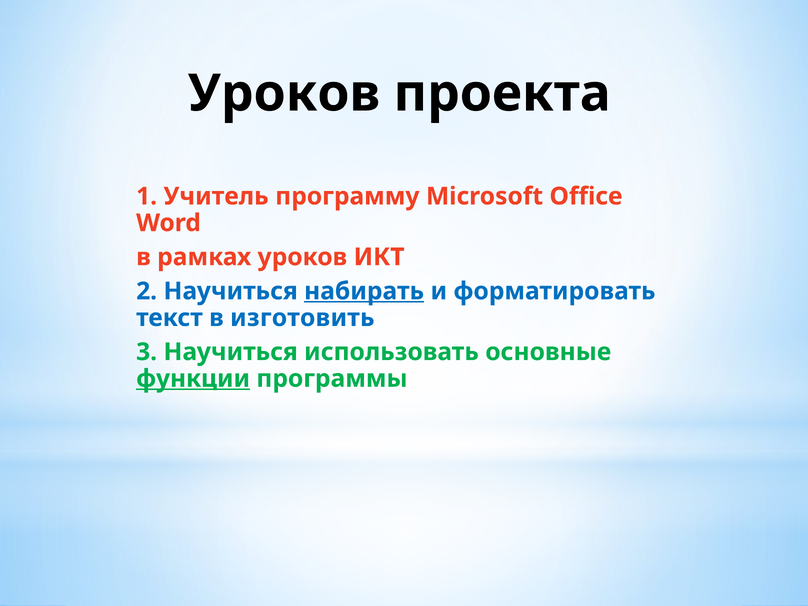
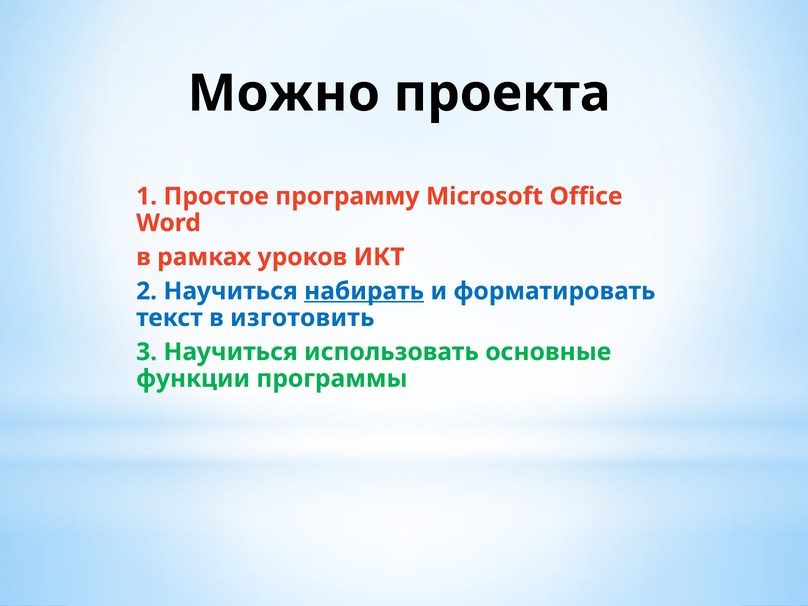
Уроков: Уроков -> Можно (284, 93)
Учитель: Учитель -> Простое (216, 196)
функции underline: present -> none (193, 379)
